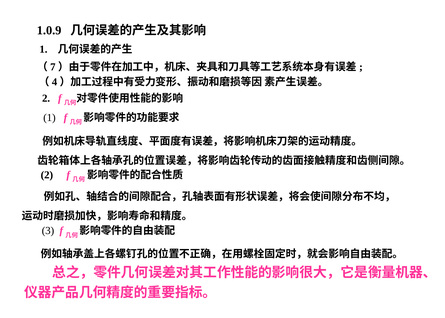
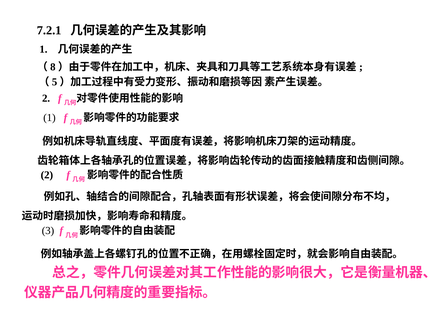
1.0.9: 1.0.9 -> 7.2.1 (49, 30)
7: 7 -> 8 (53, 67)
4: 4 -> 5 (55, 82)
